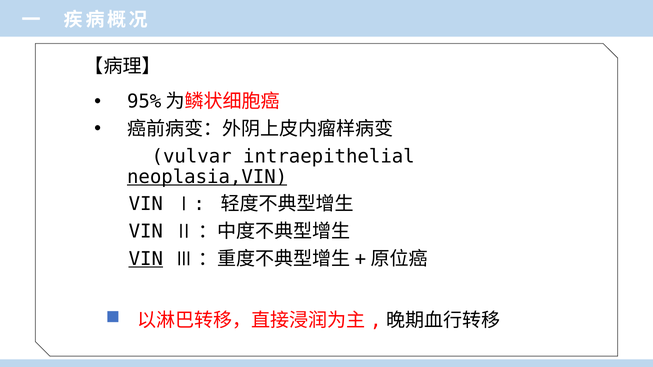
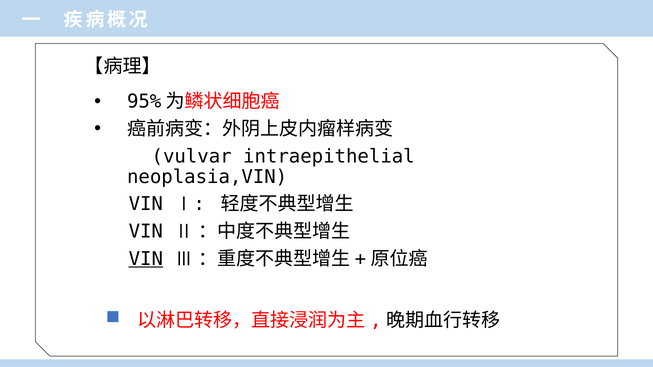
neoplasia,VIN underline: present -> none (207, 177)
